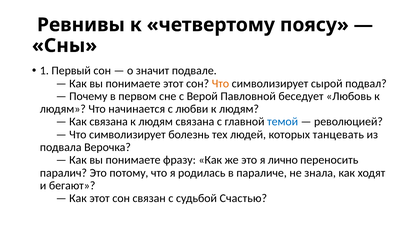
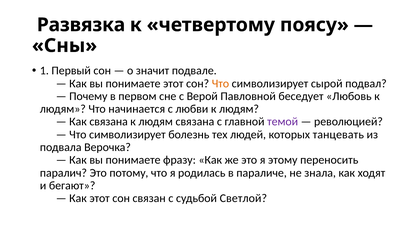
Ревнивы: Ревнивы -> Развязка (81, 25)
темой colour: blue -> purple (283, 122)
лично: лично -> этому (283, 160)
Счастью: Счастью -> Светлой (243, 199)
